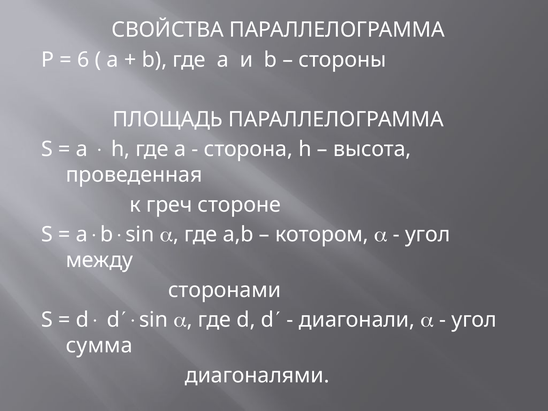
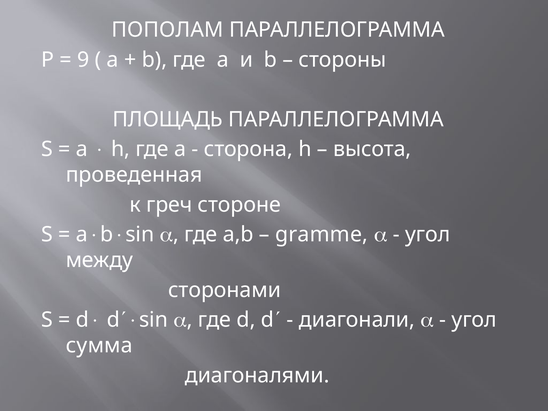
СВОЙСТВА: СВОЙСТВА -> ПОПОЛАМ (168, 30)
6: 6 -> 9 (83, 60)
котором: котором -> gramme (322, 235)
